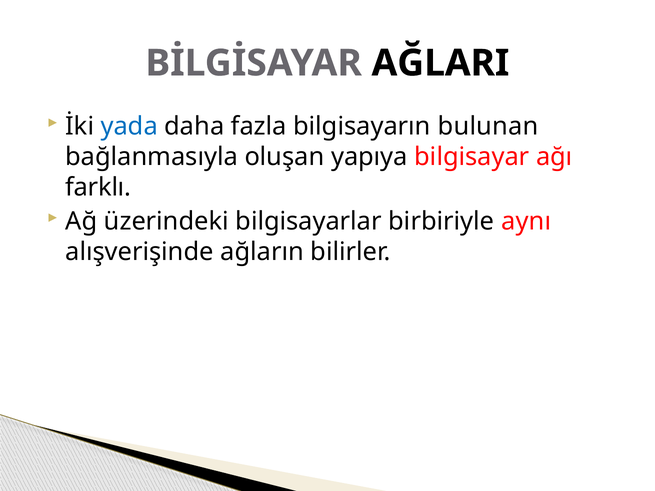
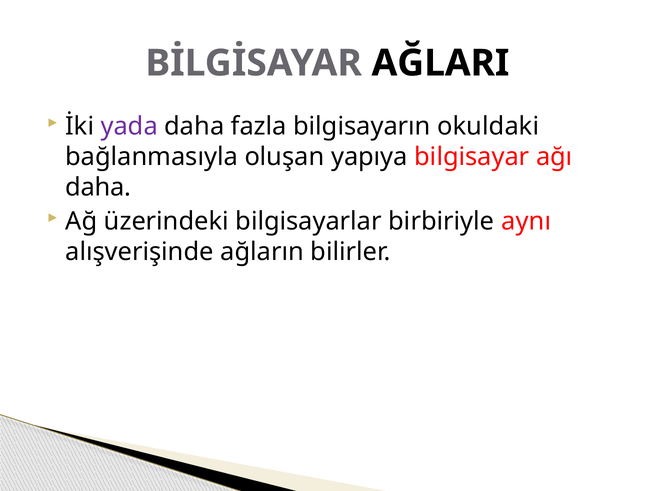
yada colour: blue -> purple (129, 126)
bulunan: bulunan -> okuldaki (488, 126)
farklı: farklı -> daha (98, 187)
